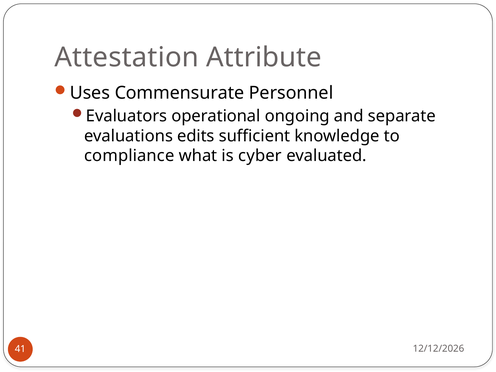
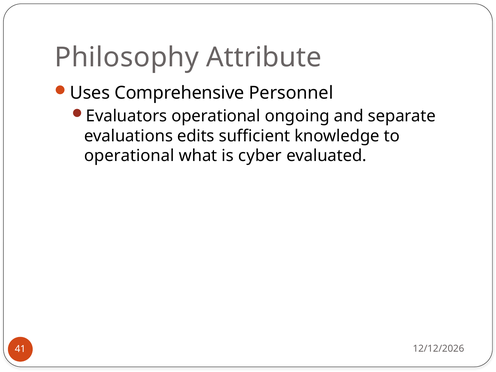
Attestation: Attestation -> Philosophy (127, 57)
Commensurate: Commensurate -> Comprehensive (179, 93)
compliance: compliance -> operational (129, 156)
